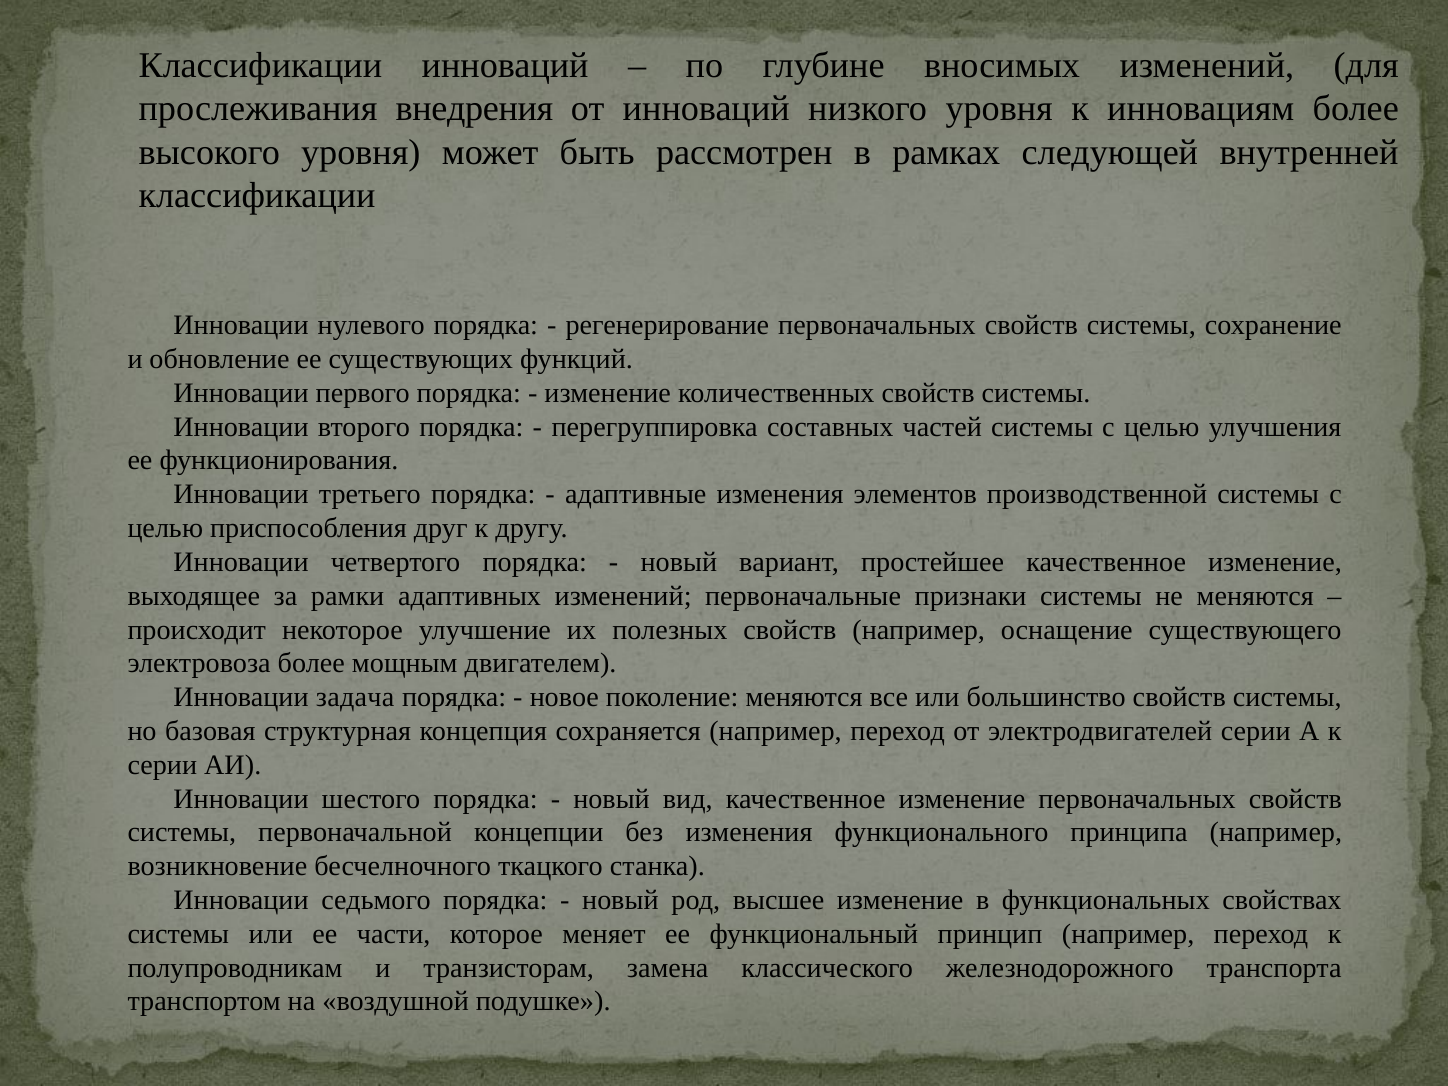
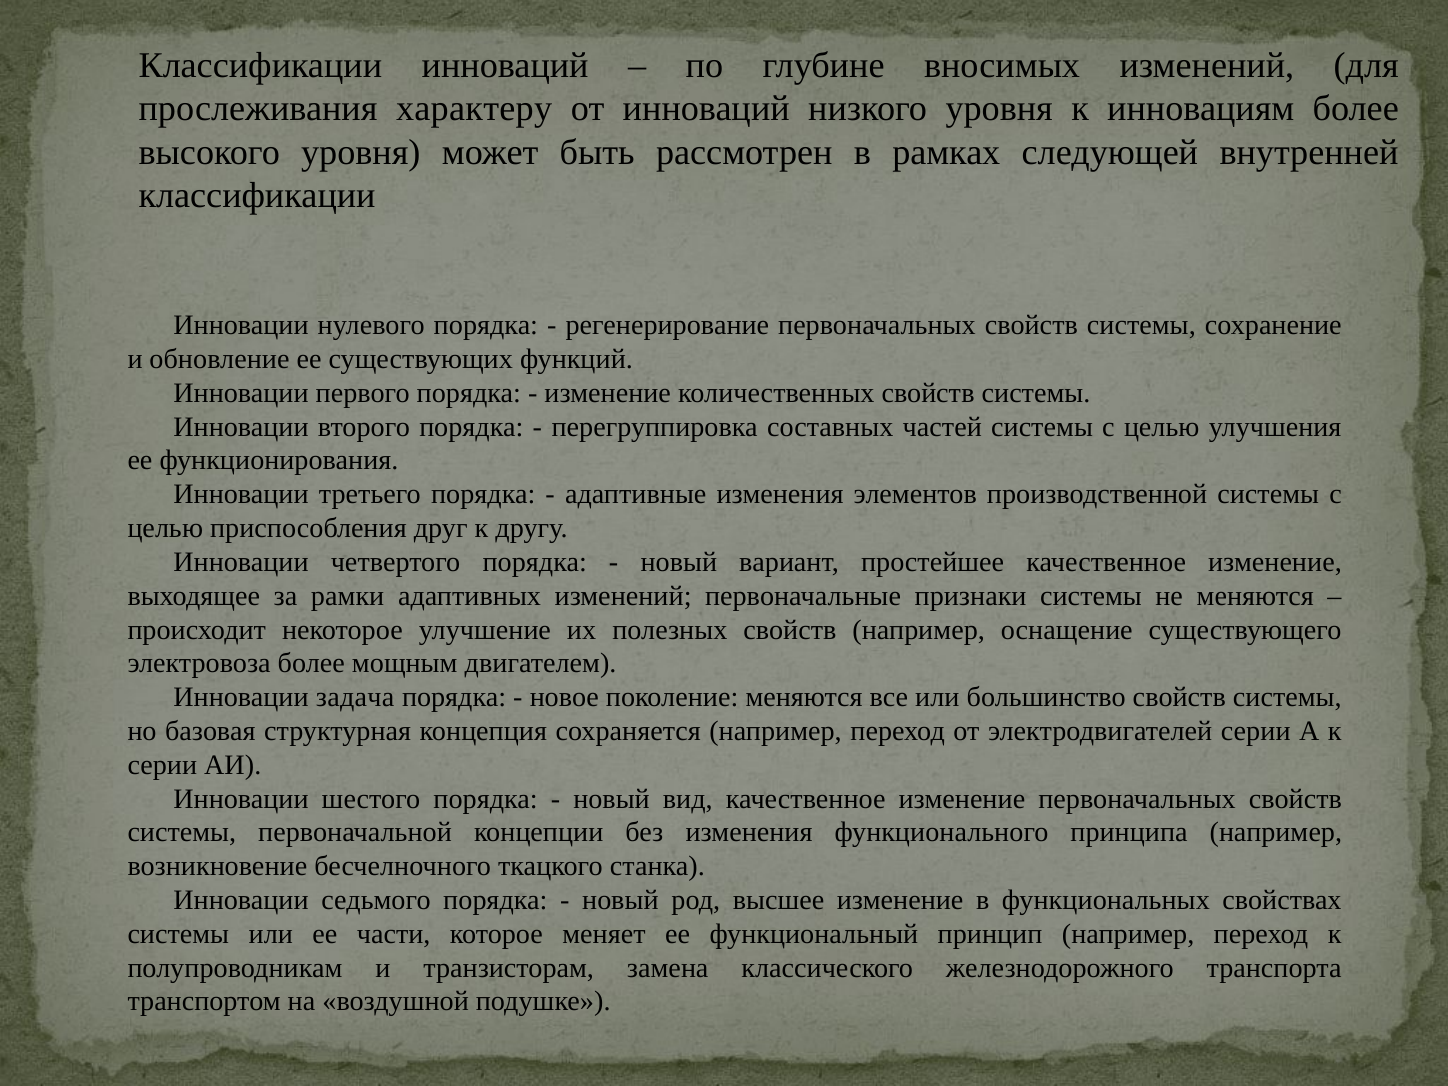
внедрения: внедрения -> характеру (474, 109)
